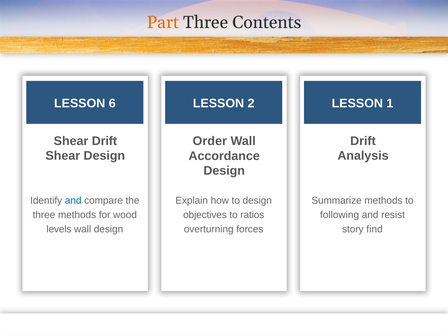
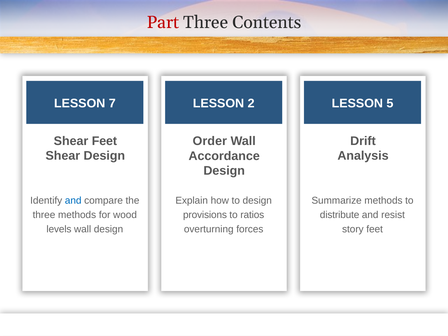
Part colour: orange -> red (163, 22)
6: 6 -> 7 (112, 103)
1: 1 -> 5 (390, 103)
Shear Drift: Drift -> Feet (104, 141)
objectives: objectives -> provisions (205, 215)
following: following -> distribute (340, 215)
story find: find -> feet (375, 229)
